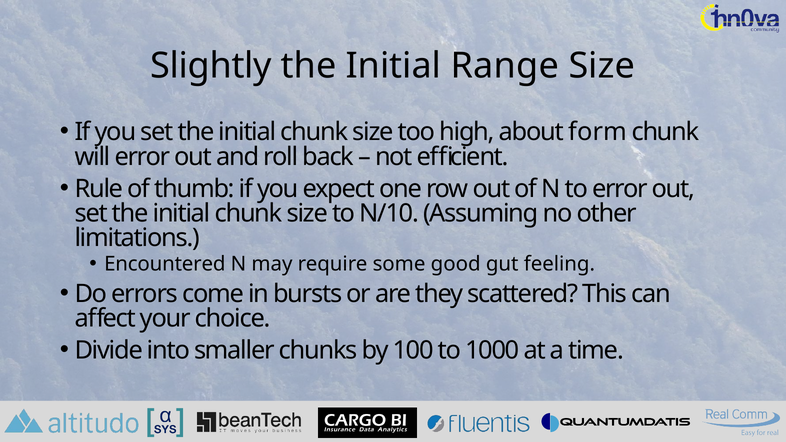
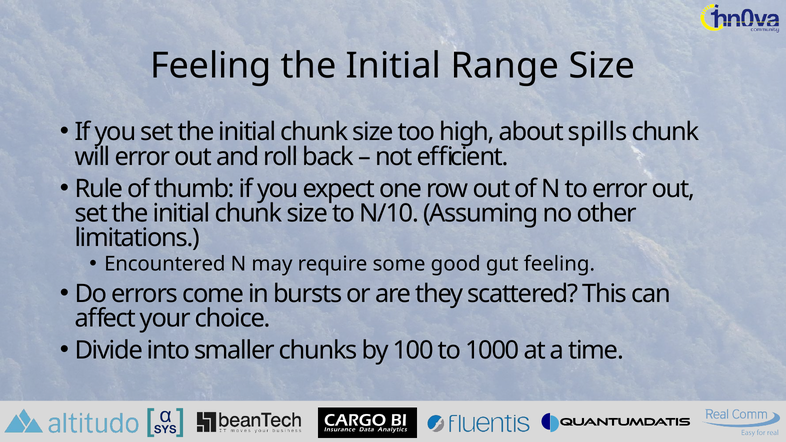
Slightly: Slightly -> Feeling (211, 66)
form: form -> spills (598, 132)
